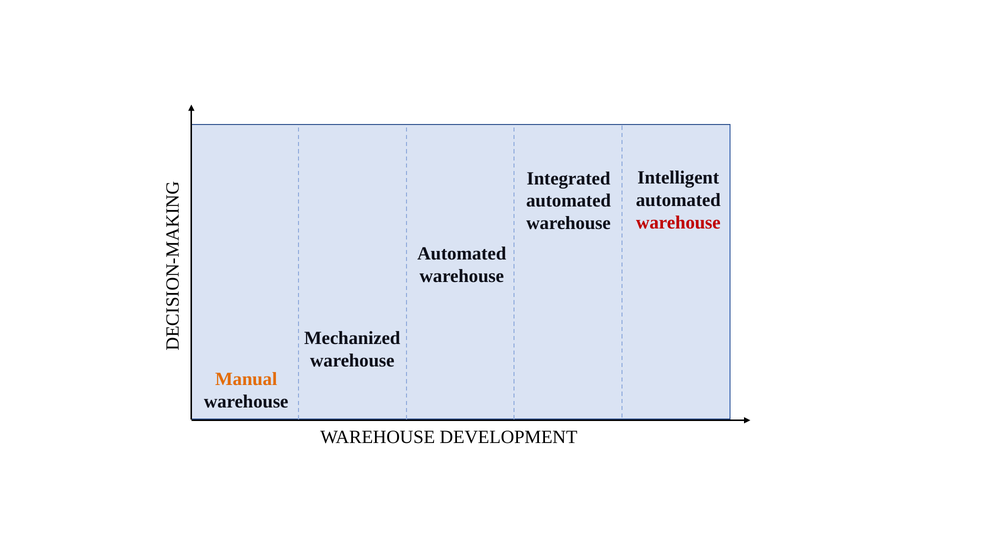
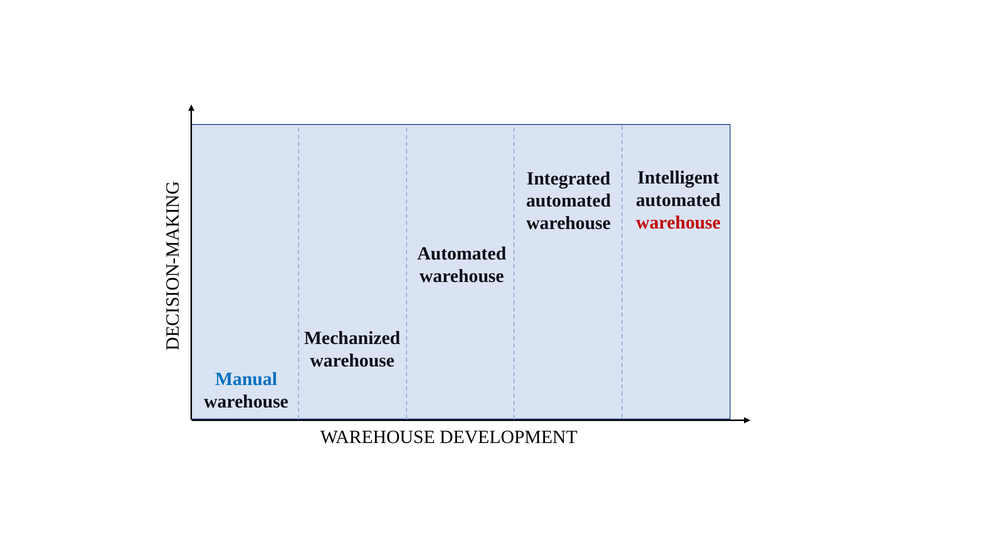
Manual colour: orange -> blue (246, 379)
